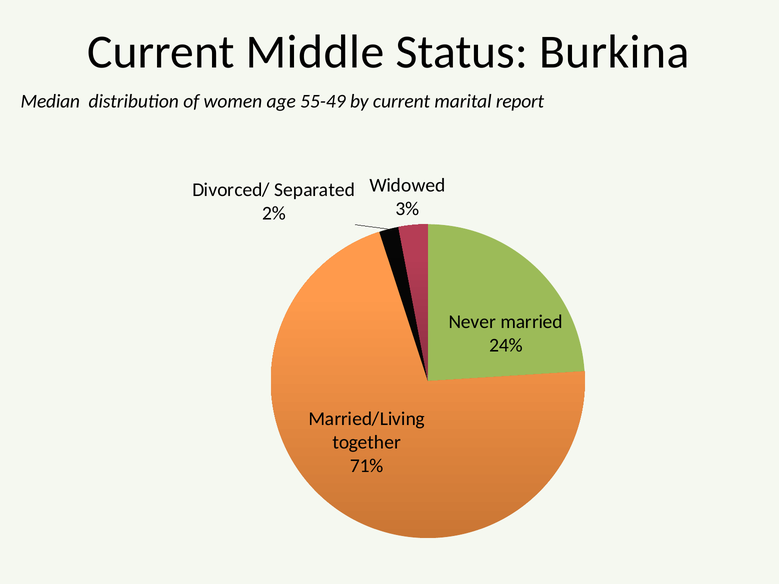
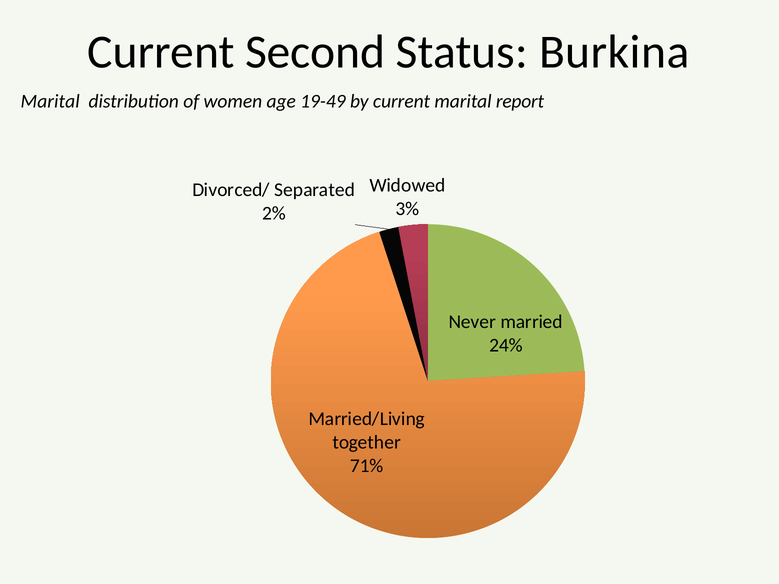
Middle: Middle -> Second (315, 52)
Median: Median -> Marital (50, 101)
55-49: 55-49 -> 19-49 (323, 101)
